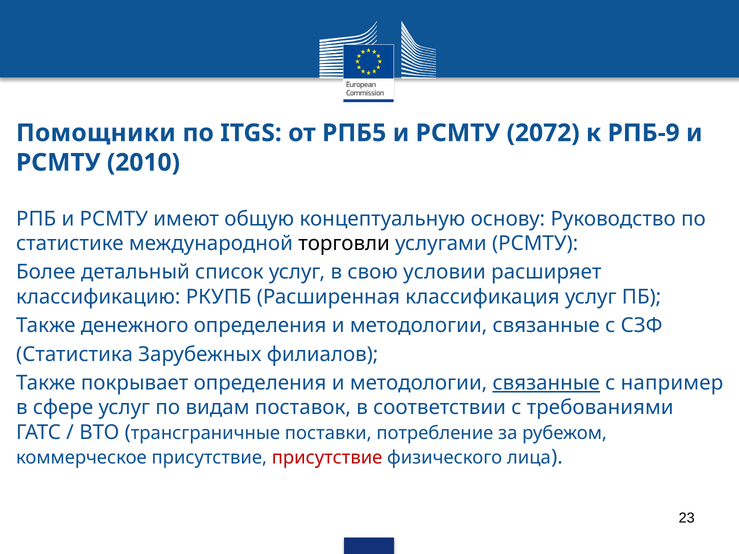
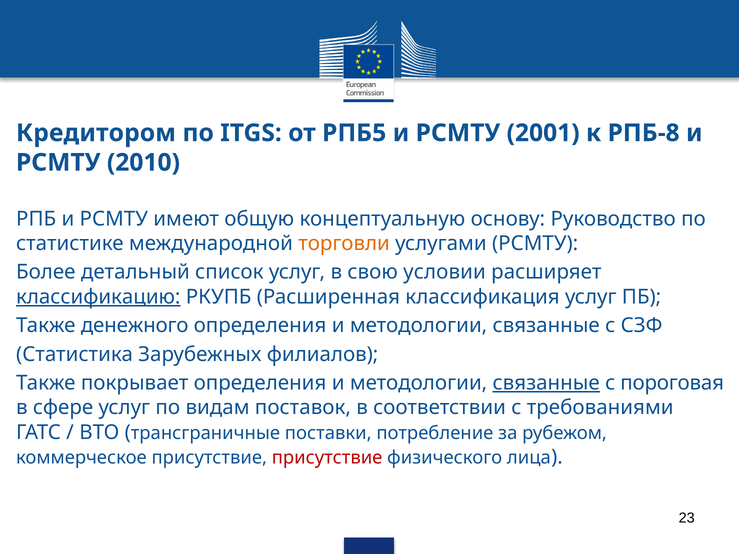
Помощники: Помощники -> Кредитором (96, 133)
2072: 2072 -> 2001 (543, 133)
РПБ-9: РПБ-9 -> РПБ-8 (644, 133)
торговли colour: black -> orange (344, 244)
классификацию underline: none -> present (98, 297)
например: например -> пороговая (672, 383)
